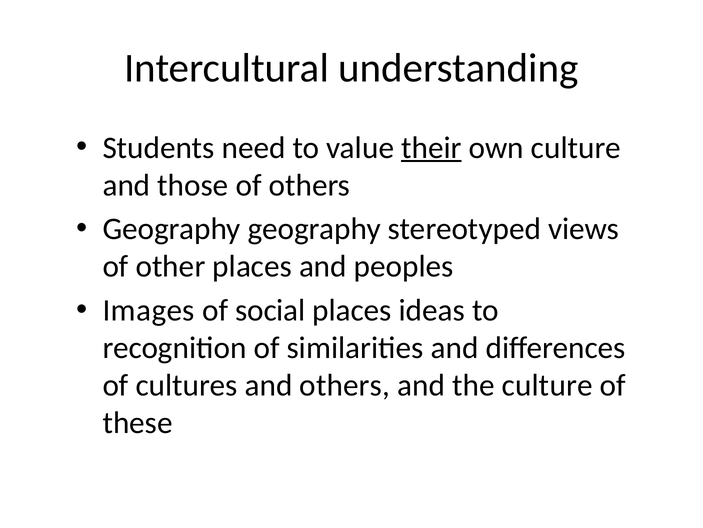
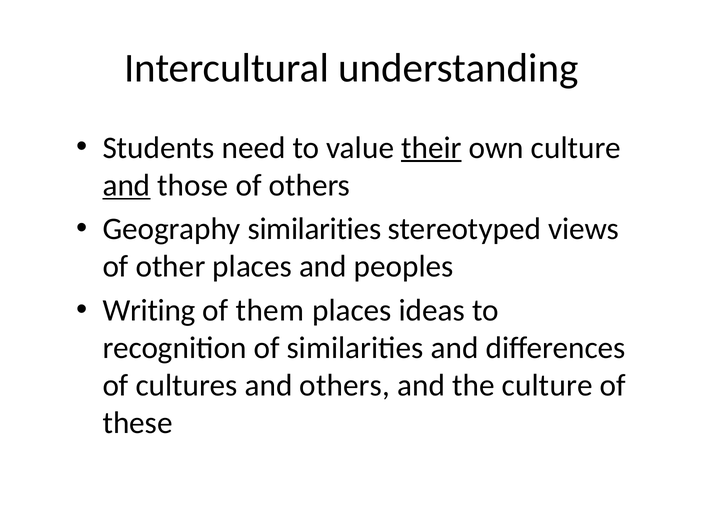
and underline: none -> present (126, 185)
Geography geography: geography -> similarities (314, 229)
Images: Images -> Writing (149, 310)
social: social -> them (270, 310)
